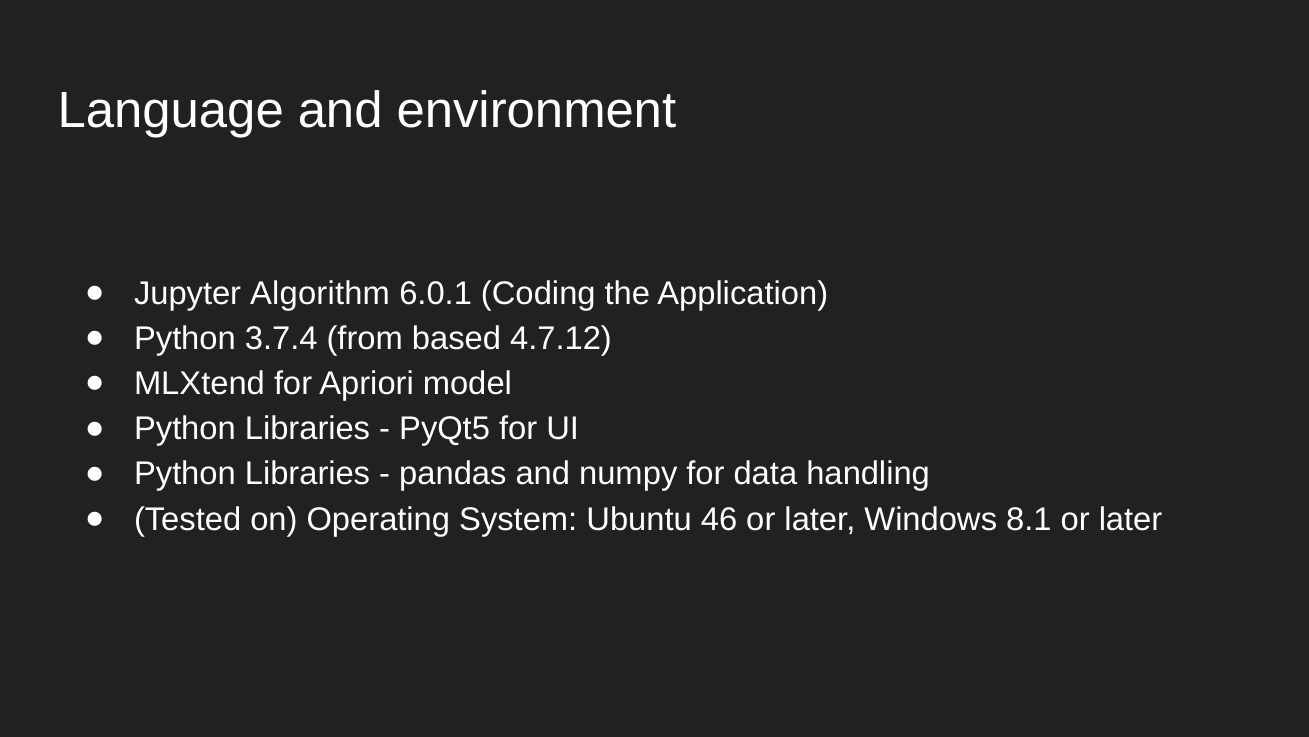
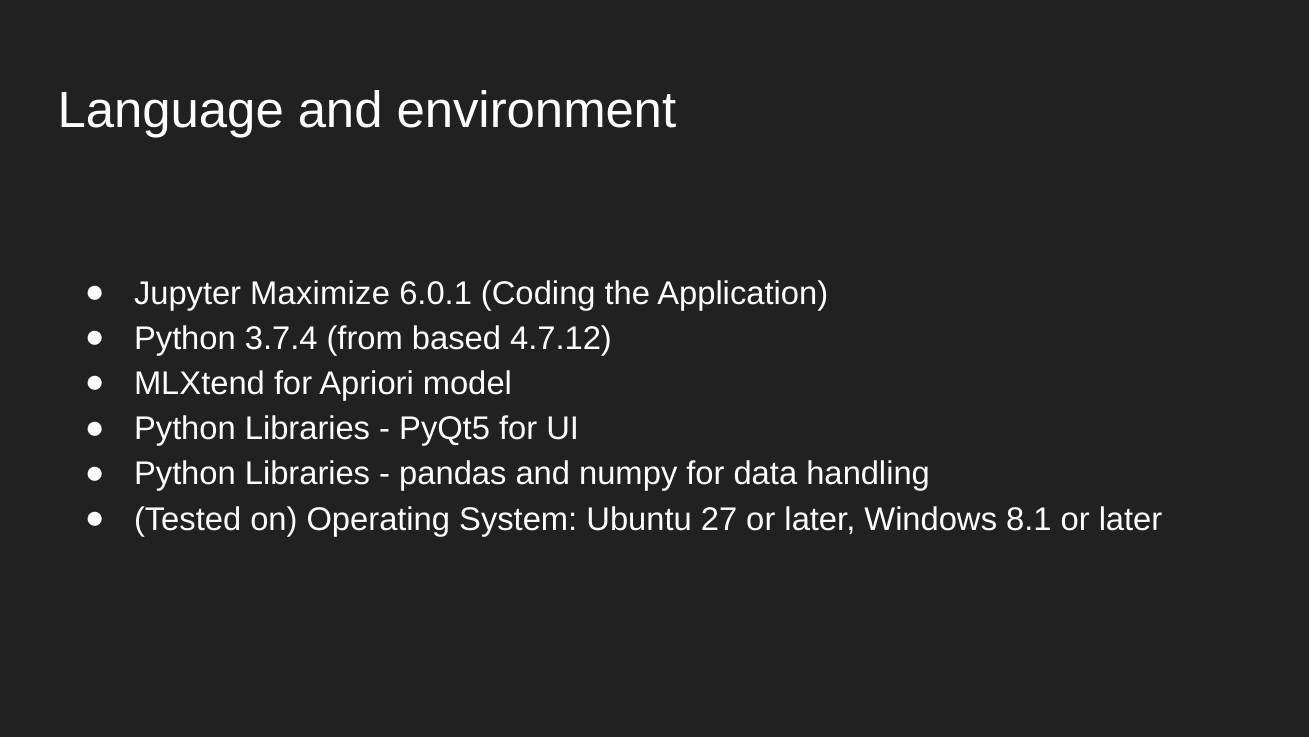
Algorithm: Algorithm -> Maximize (320, 293)
46: 46 -> 27 (719, 519)
